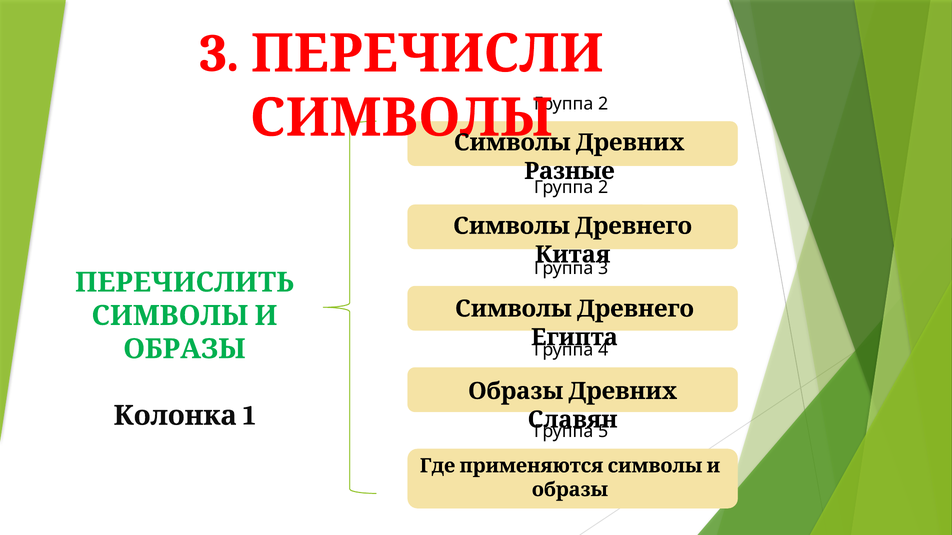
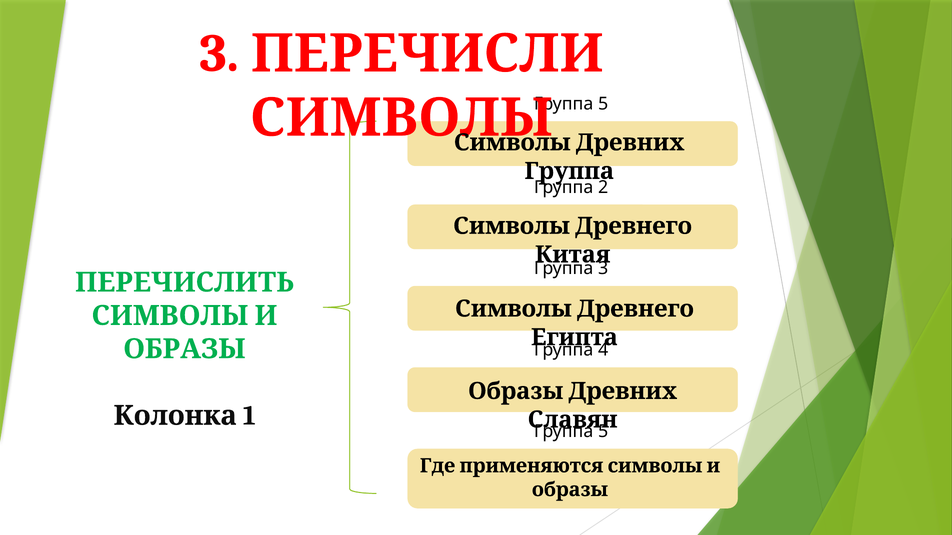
2: 2 -> 5 (603, 104)
Разные: Разные -> Группа (569, 171)
